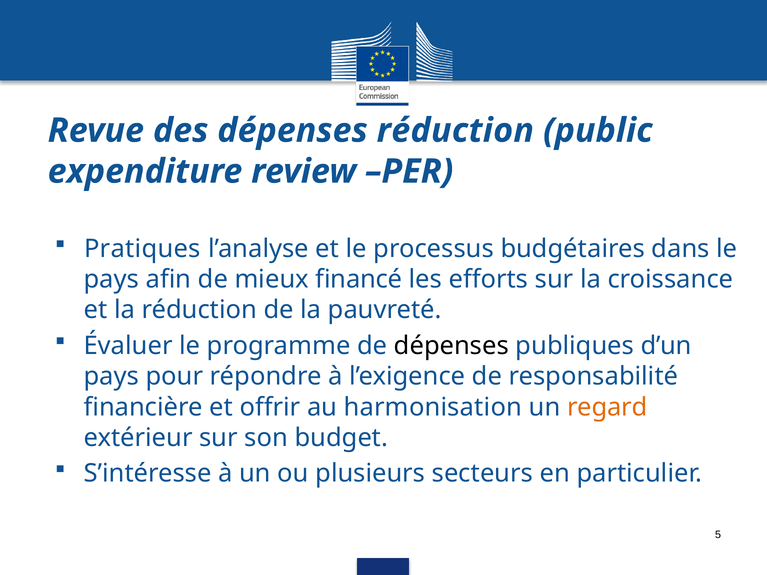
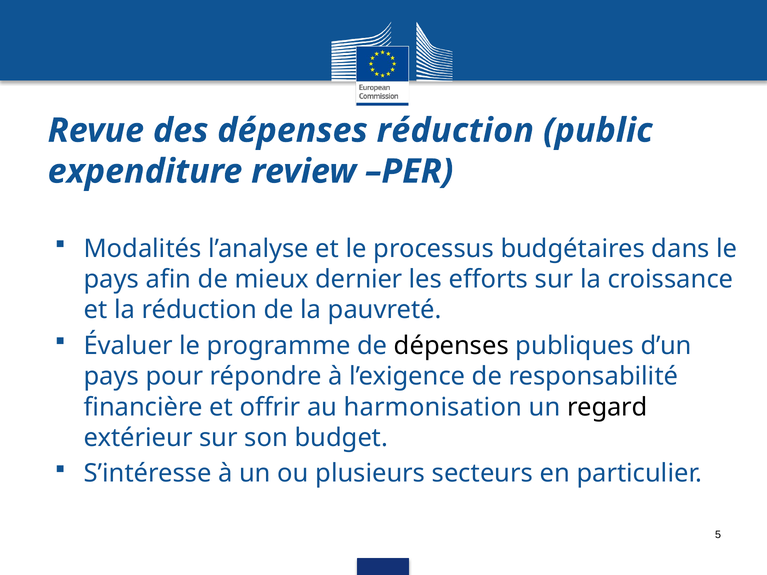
Pratiques: Pratiques -> Modalités (143, 249)
financé: financé -> dernier (359, 279)
regard colour: orange -> black (607, 407)
